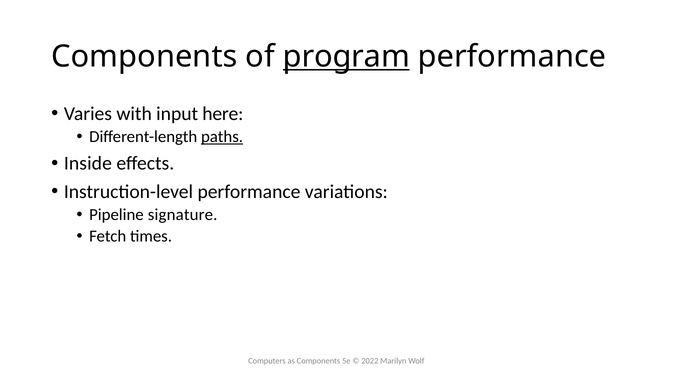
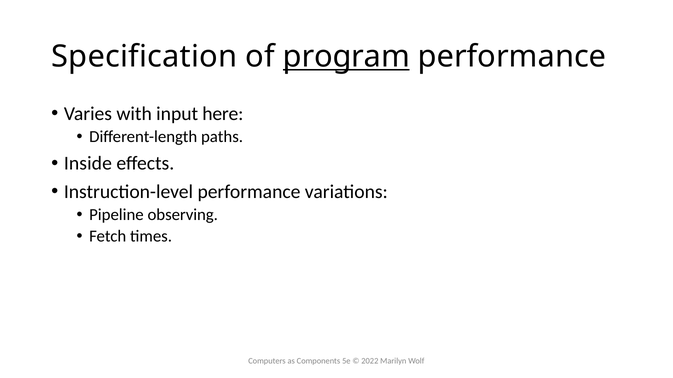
Components: Components -> Specification (144, 57)
paths underline: present -> none (222, 137)
signature: signature -> observing (183, 215)
